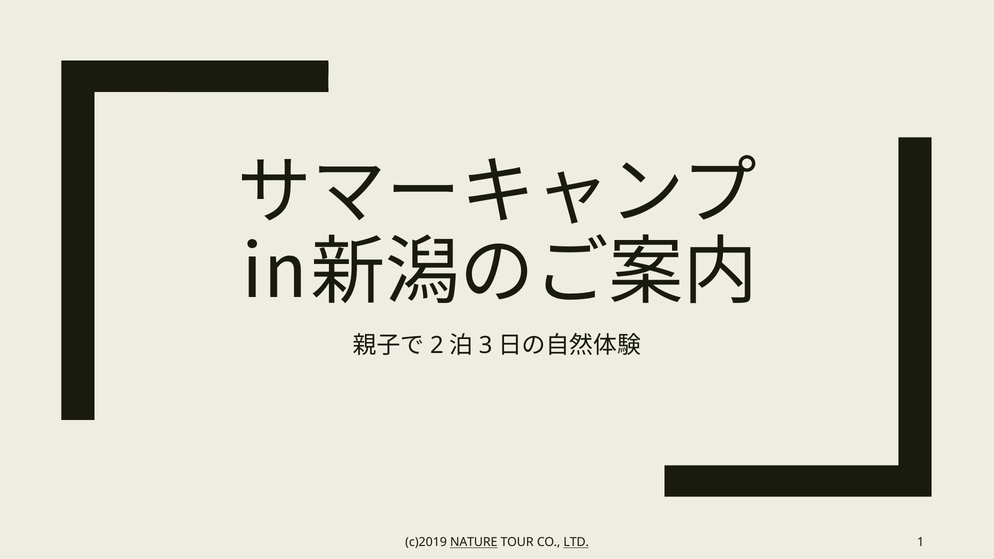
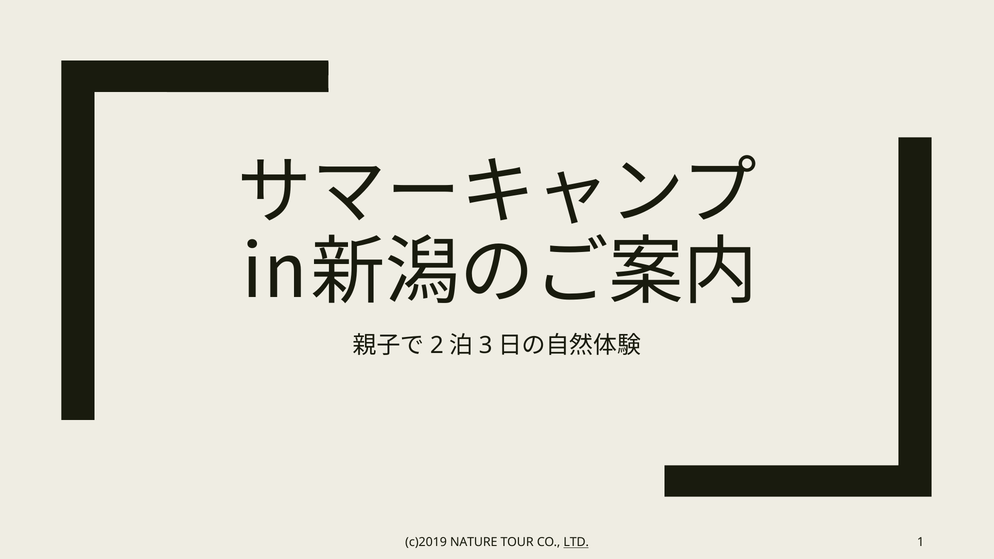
NATURE underline: present -> none (474, 542)
